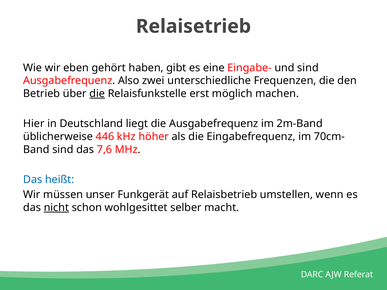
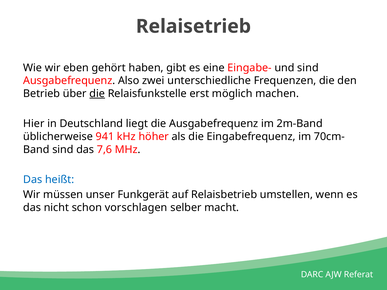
446: 446 -> 941 (105, 137)
nicht underline: present -> none (56, 208)
wohlgesittet: wohlgesittet -> vorschlagen (136, 208)
